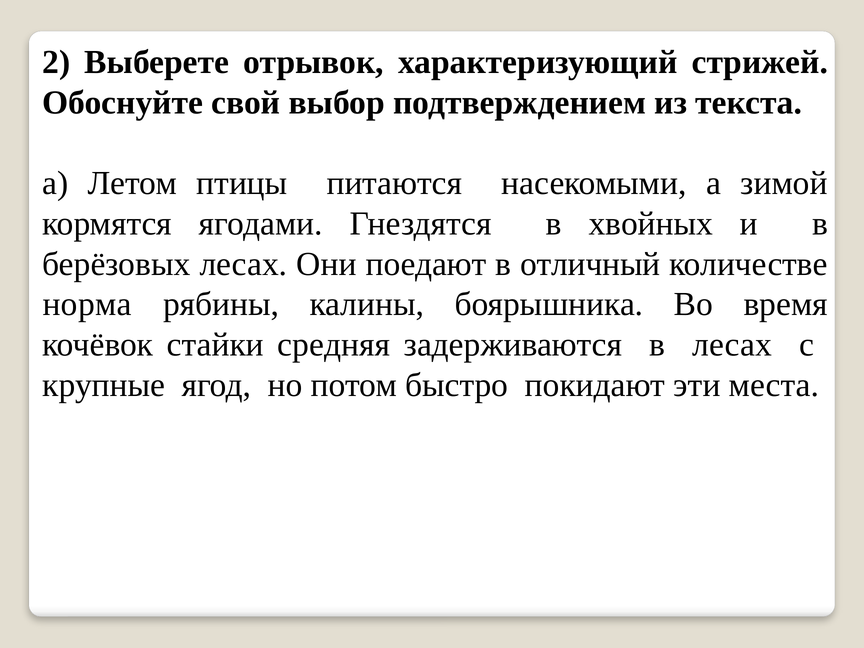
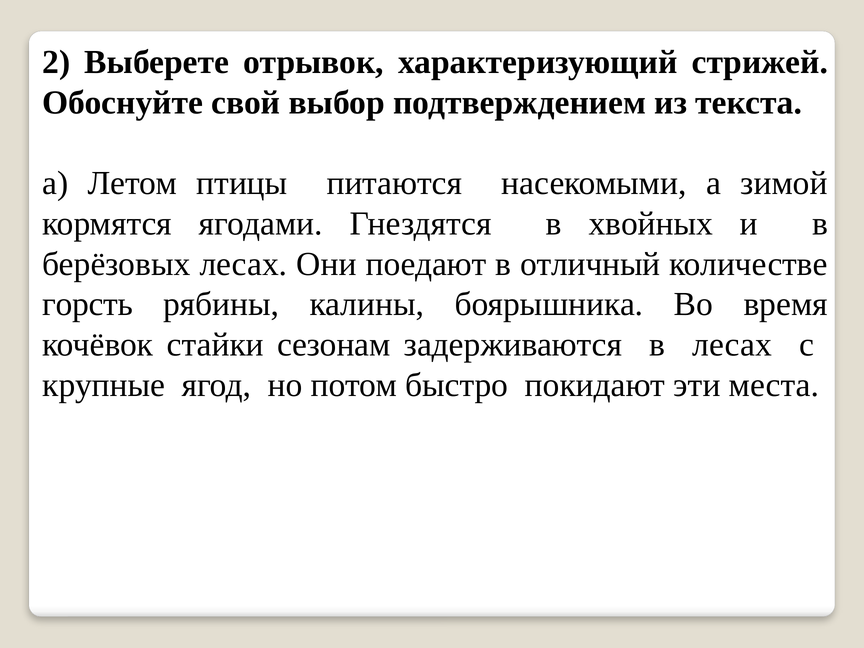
норма: норма -> горсть (88, 304)
средняя: средняя -> сезонам (334, 345)
